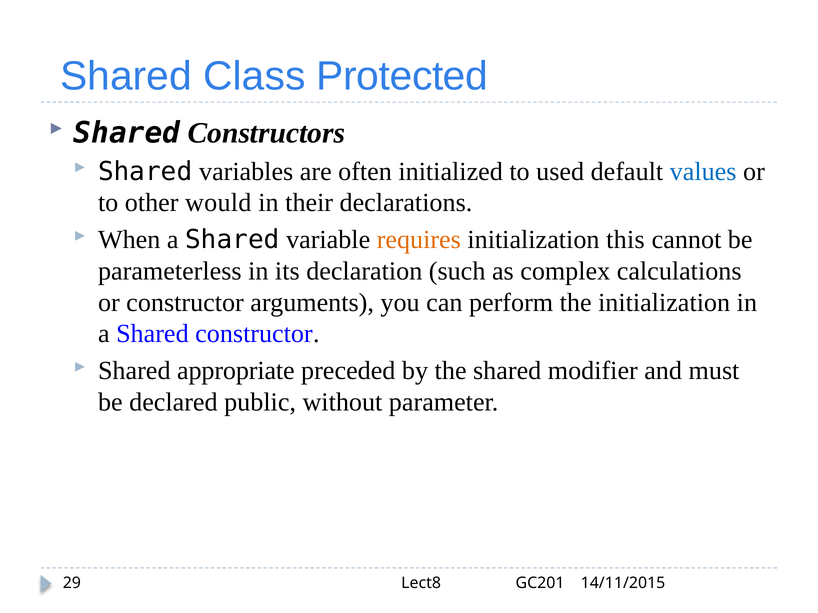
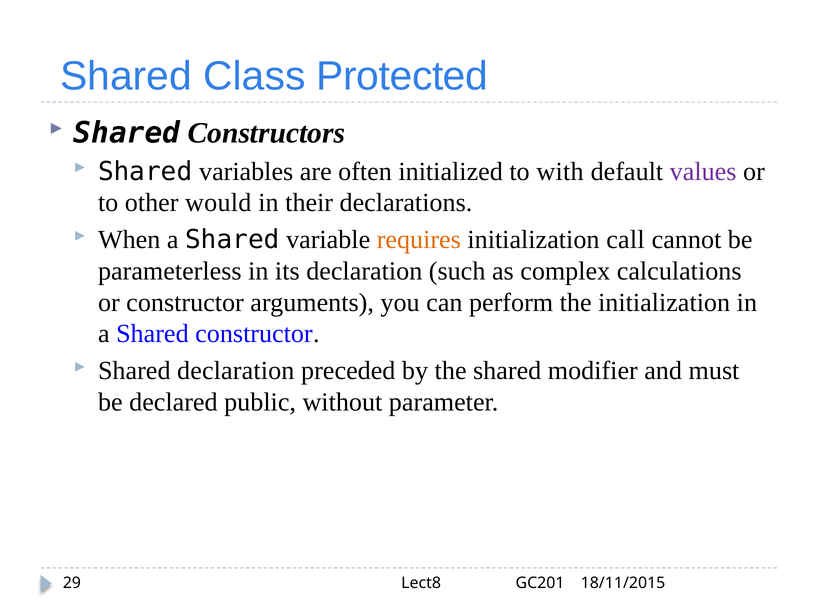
used: used -> with (560, 172)
values colour: blue -> purple (703, 172)
this: this -> call (625, 240)
Shared appropriate: appropriate -> declaration (236, 371)
14/11/2015: 14/11/2015 -> 18/11/2015 (623, 583)
